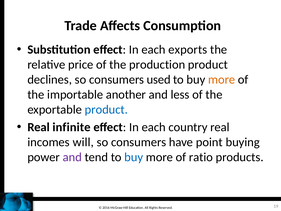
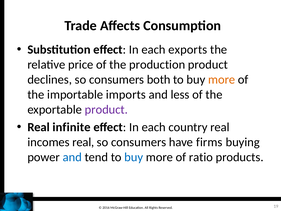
used: used -> both (159, 80)
another: another -> imports (126, 95)
product colour: blue -> purple (106, 110)
incomes will: will -> real (83, 142)
point: point -> firms (209, 142)
and colour: purple -> blue (72, 157)
